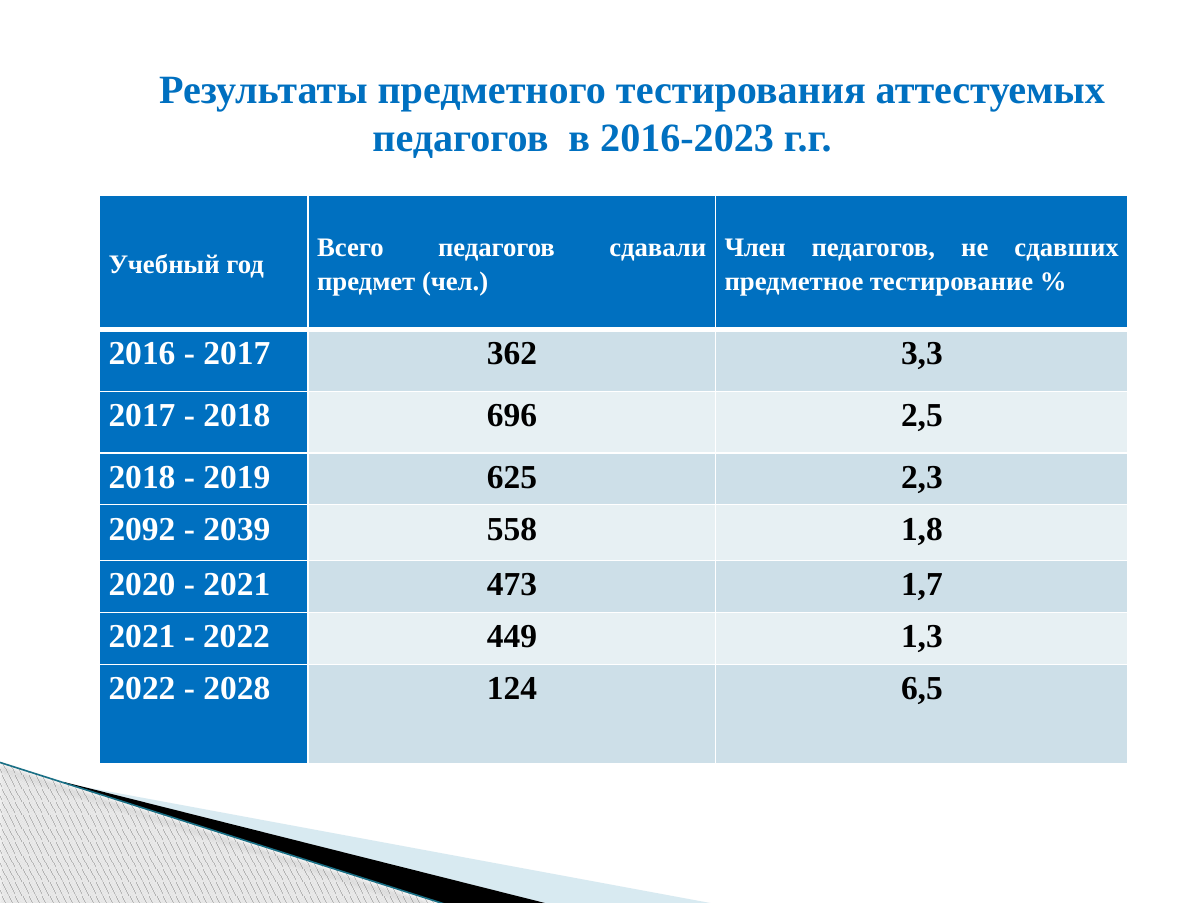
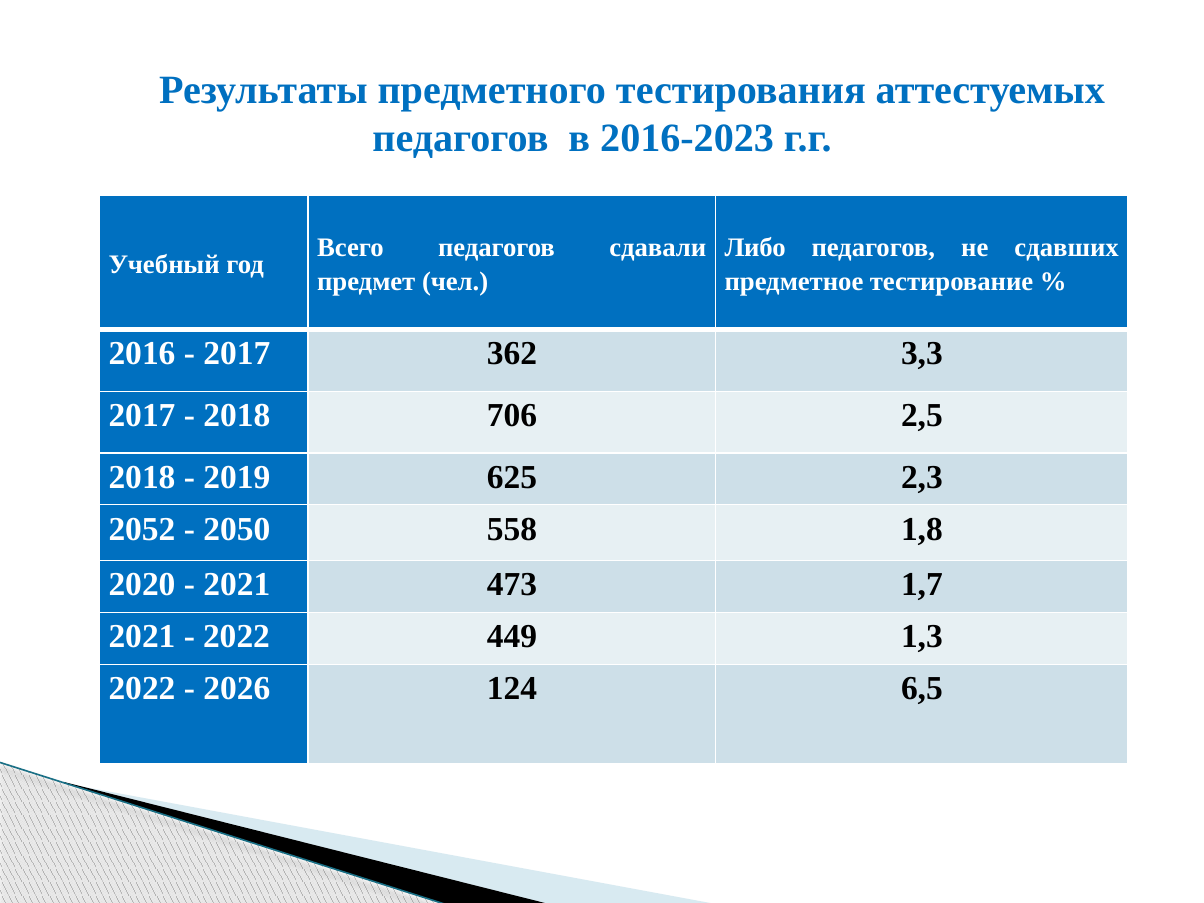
Член: Член -> Либо (755, 248)
696: 696 -> 706 (512, 416)
2092: 2092 -> 2052 (142, 529)
2039: 2039 -> 2050 (237, 529)
2028: 2028 -> 2026 (237, 689)
